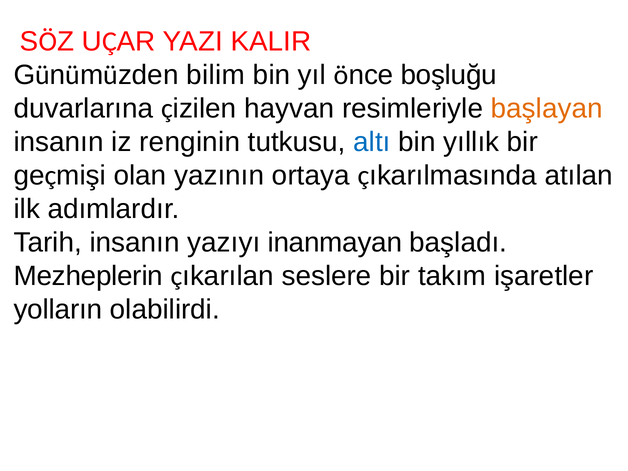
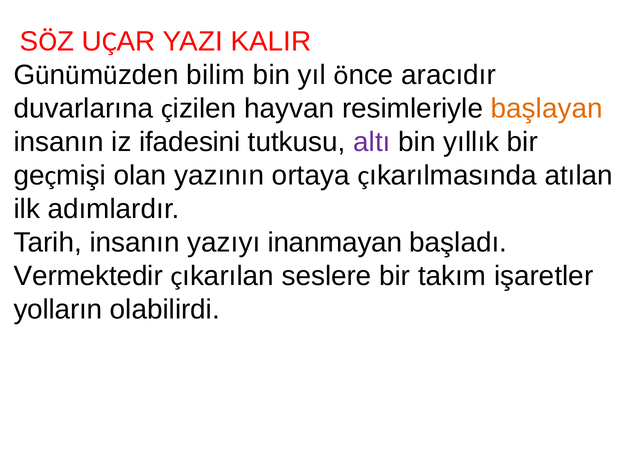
boşluğu: boşluğu -> aracıdır (449, 75)
renginin: renginin -> ifadesini (190, 142)
altı colour: blue -> purple (372, 142)
Mezheplerin: Mezheplerin -> Vermektedir (88, 276)
